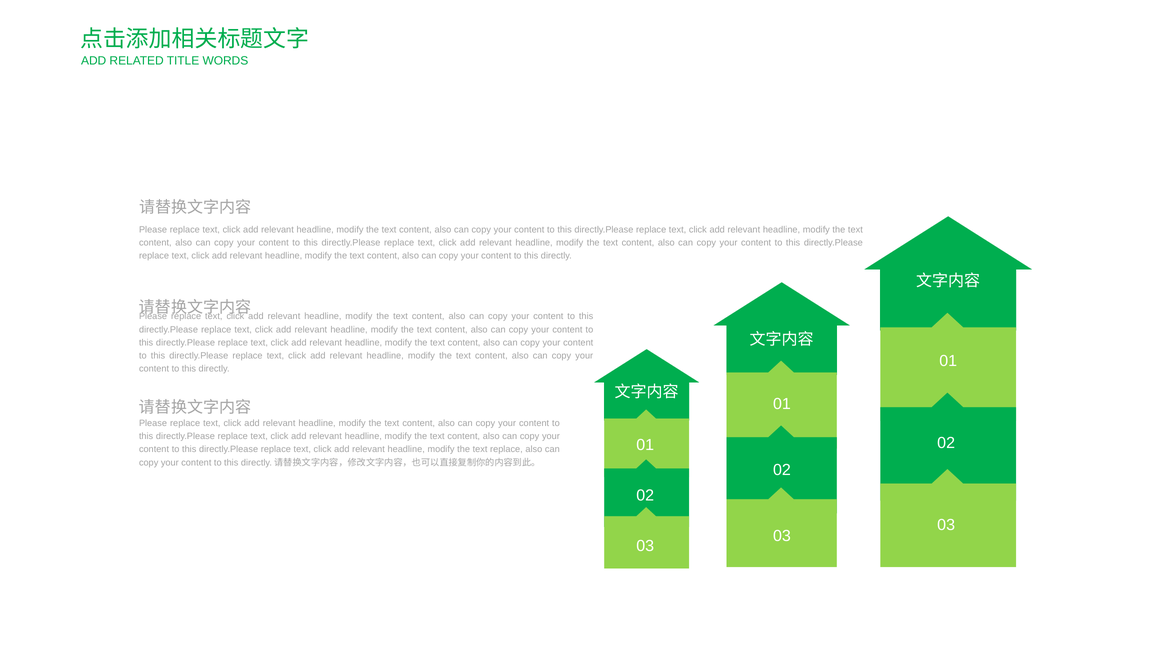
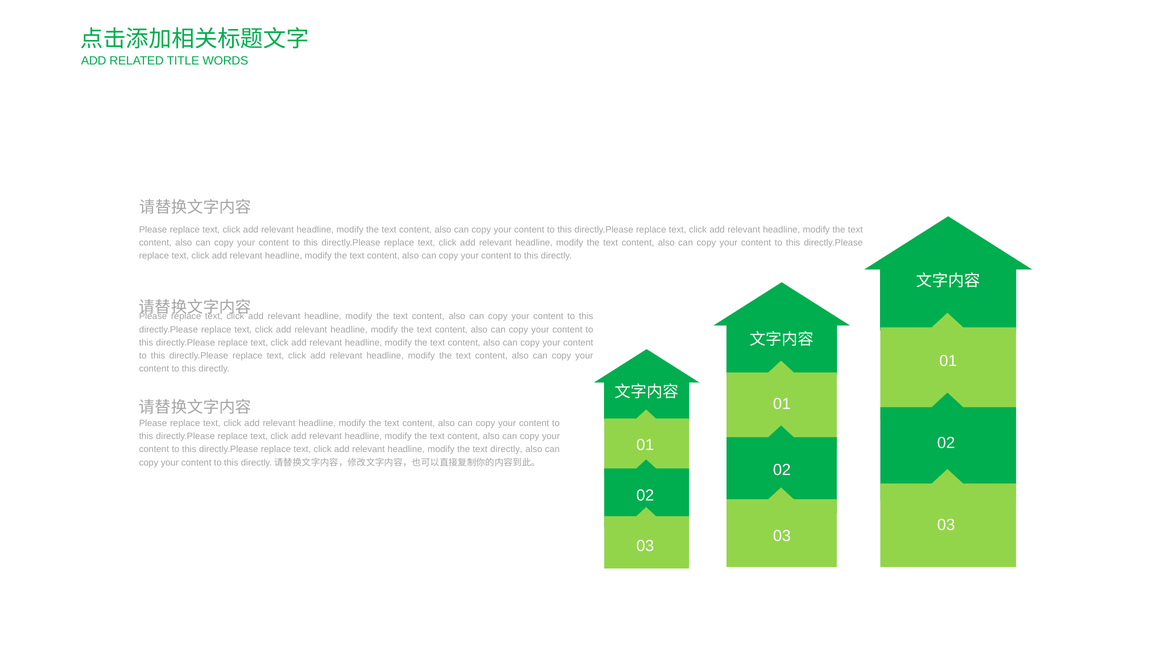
text replace: replace -> directly (506, 450)
